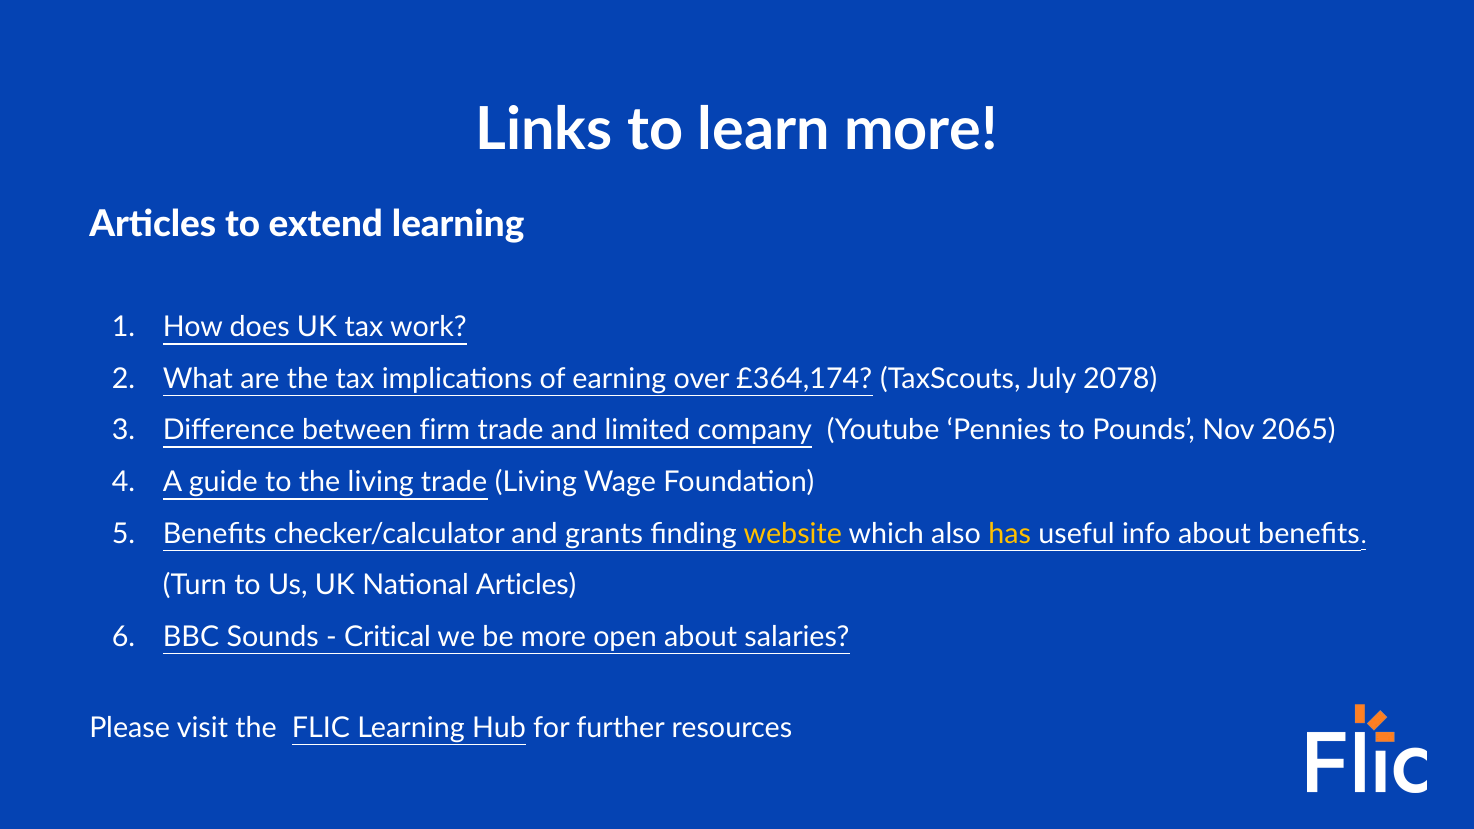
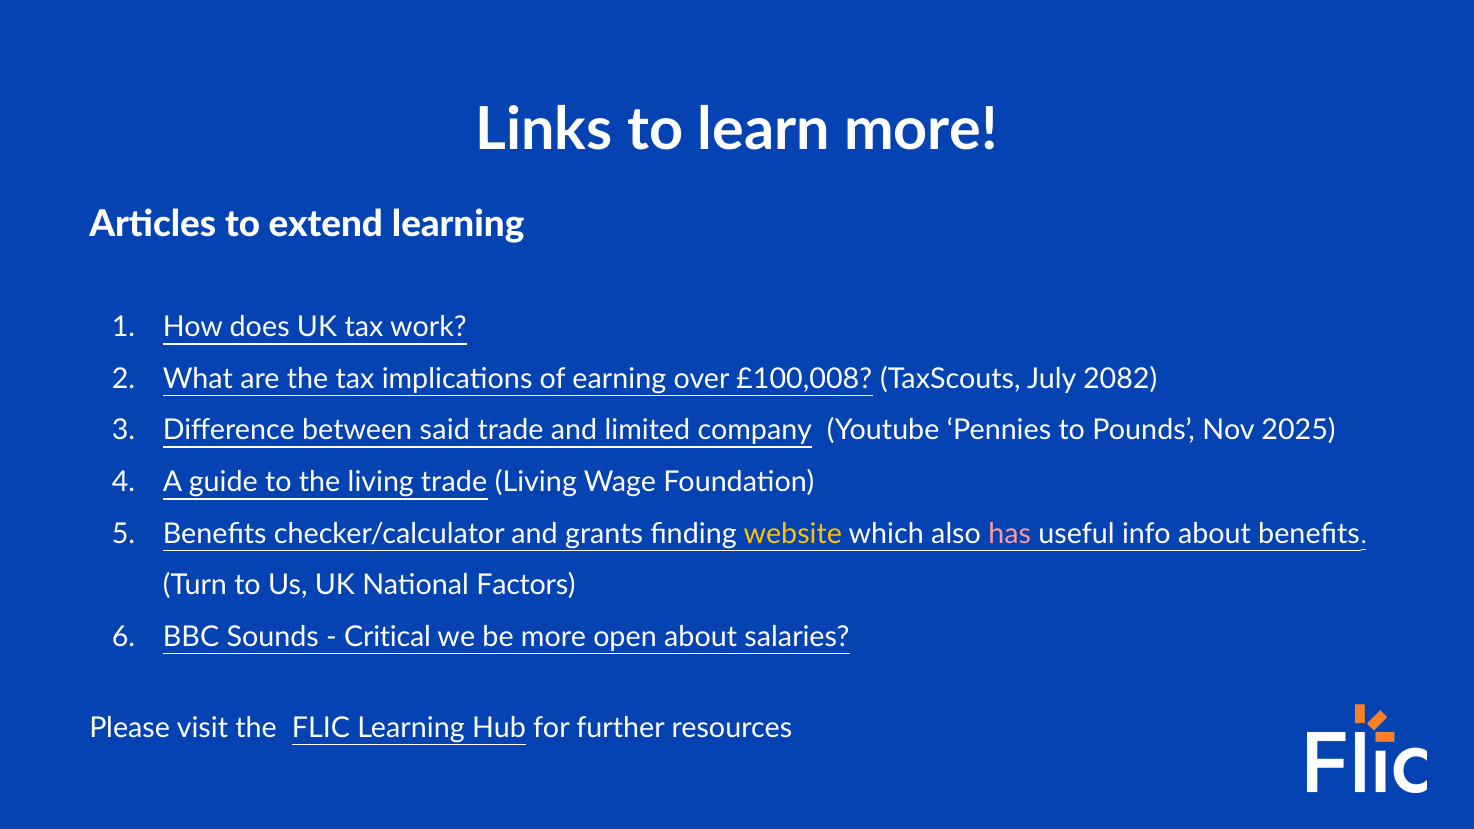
£364,174: £364,174 -> £100,008 (804, 379)
2078: 2078 -> 2082 (1120, 379)
firm: firm -> said (445, 430)
2065: 2065 -> 2025 (1298, 430)
has colour: yellow -> pink (1010, 534)
National Articles: Articles -> Factors (526, 585)
